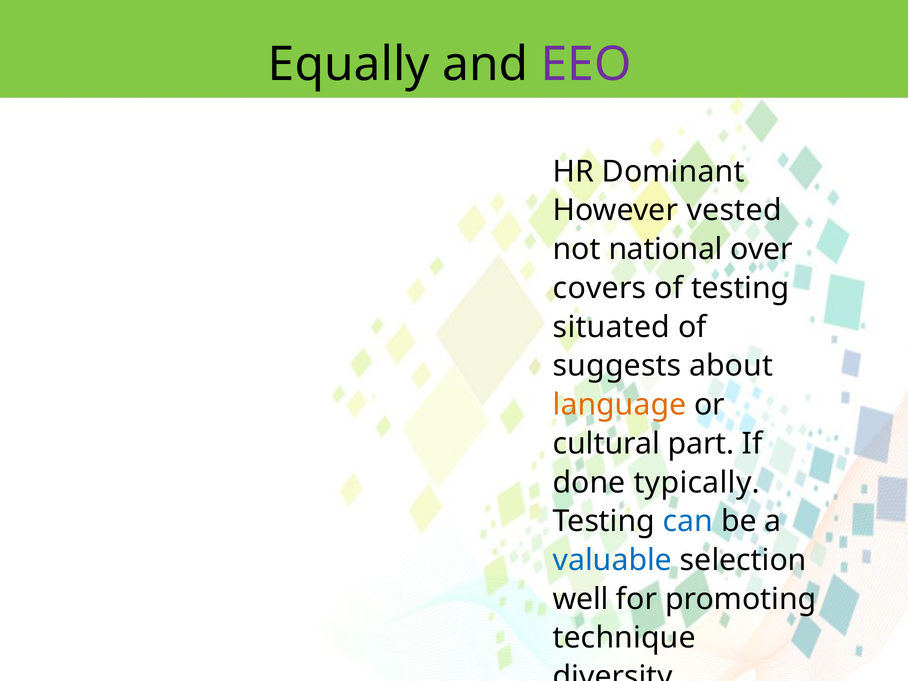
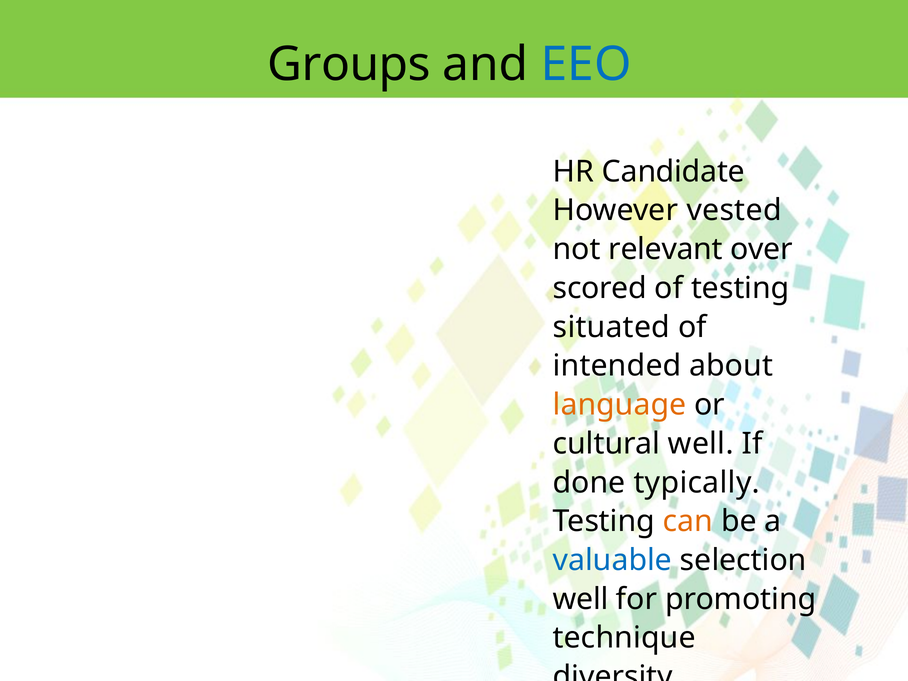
Equally: Equally -> Groups (349, 65)
EEO colour: purple -> blue (586, 65)
Dominant: Dominant -> Candidate (673, 172)
national: national -> relevant (666, 249)
covers: covers -> scored (600, 288)
suggests: suggests -> intended (617, 366)
cultural part: part -> well (701, 444)
can colour: blue -> orange (688, 521)
